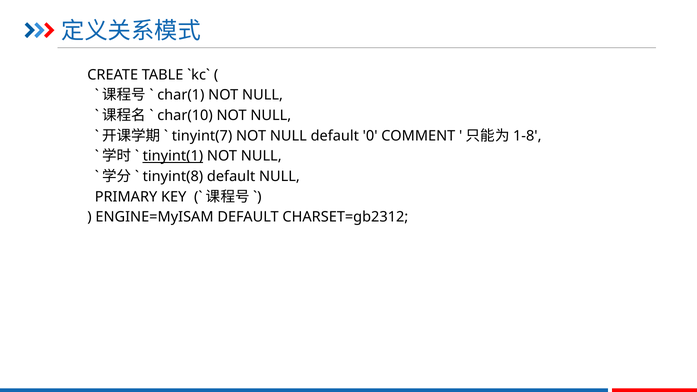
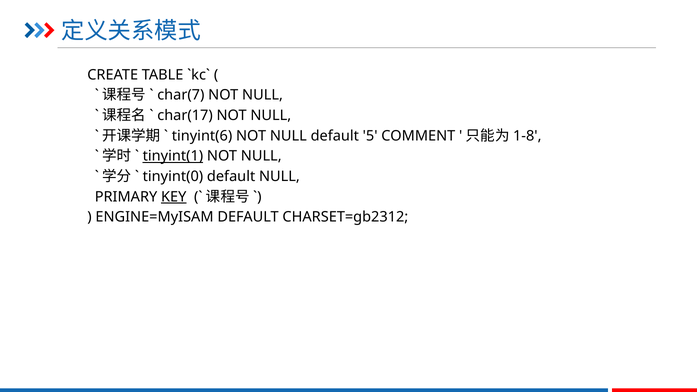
char(1: char(1 -> char(7 (181, 95)
char(10: char(10 -> char(17 (185, 116)
tinyint(7: tinyint(7 -> tinyint(6 (202, 136)
0: 0 -> 5 (370, 136)
tinyint(8: tinyint(8 -> tinyint(0 (173, 177)
KEY underline: none -> present (174, 197)
